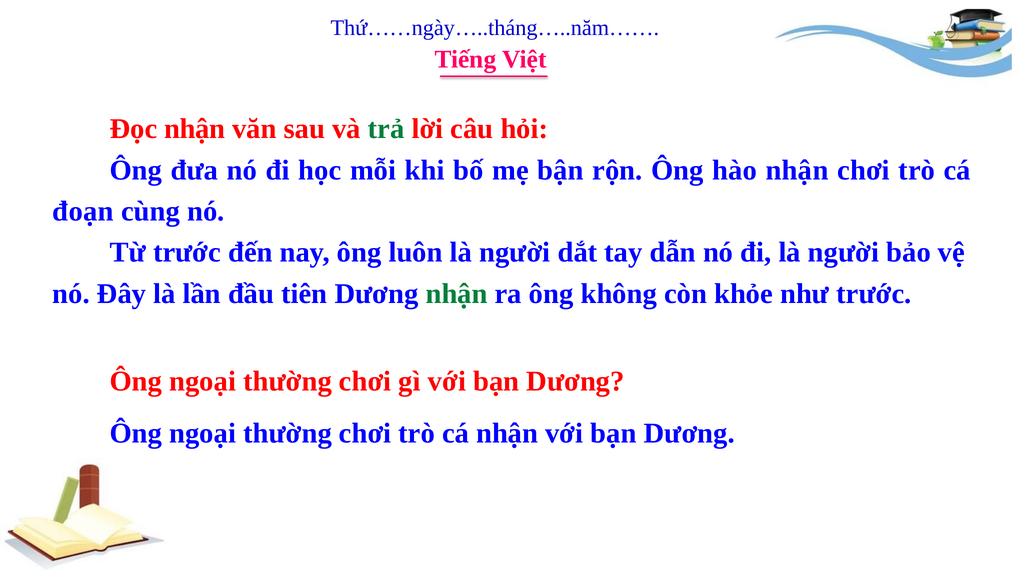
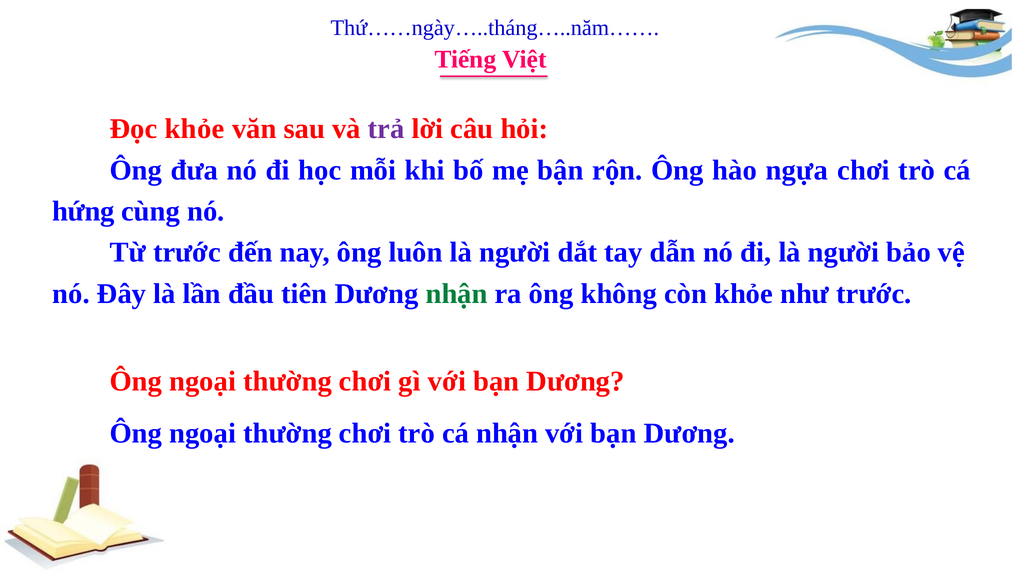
Đọc nhận: nhận -> khỏe (194, 129)
trả colour: green -> purple (386, 129)
hào nhận: nhận -> ngựa (797, 170)
đoạn: đoạn -> hứng (83, 211)
